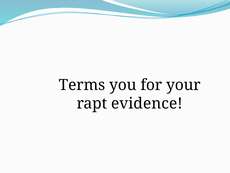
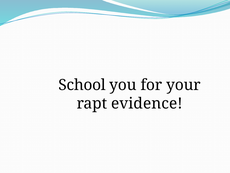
Terms: Terms -> School (82, 85)
